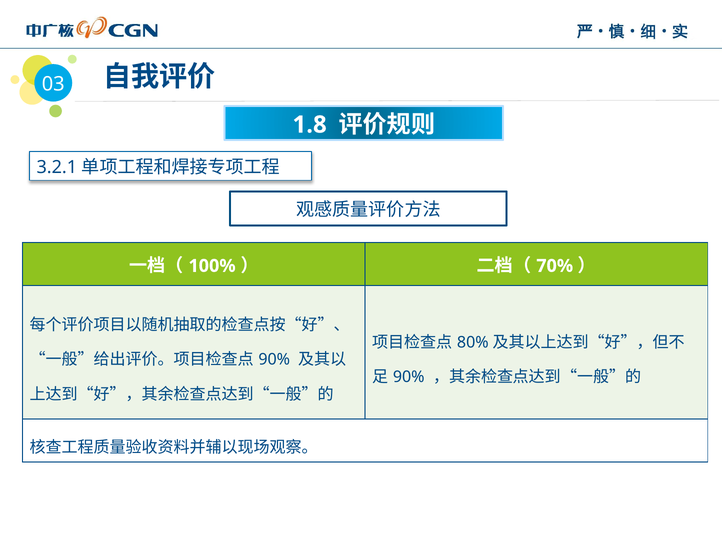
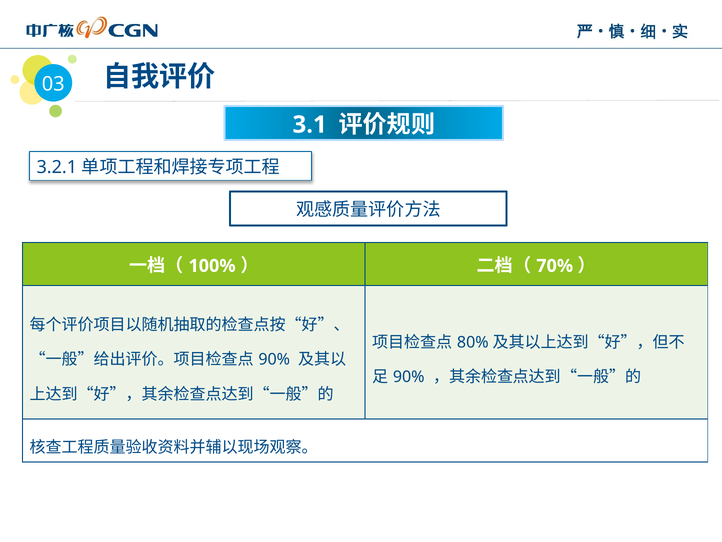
1.8: 1.8 -> 3.1 (310, 125)
